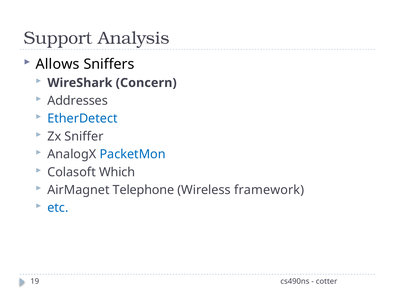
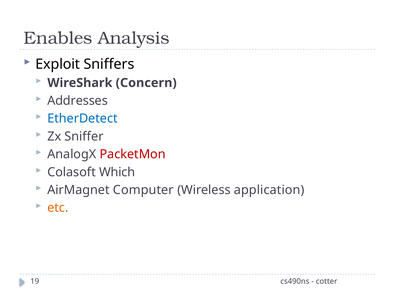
Support: Support -> Enables (58, 38)
Allows: Allows -> Exploit (58, 64)
PacketMon colour: blue -> red (133, 154)
Telephone: Telephone -> Computer (143, 190)
framework: framework -> application (269, 190)
etc colour: blue -> orange (58, 208)
